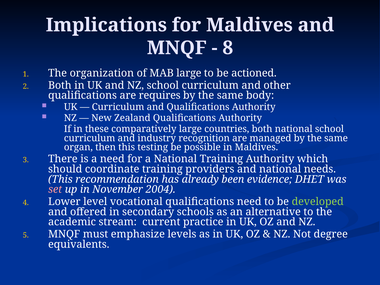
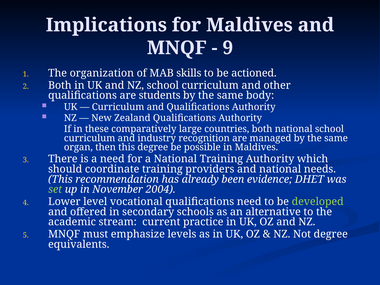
8: 8 -> 9 (228, 48)
MAB large: large -> skills (189, 73)
requires: requires -> students (160, 95)
this testing: testing -> degree (153, 147)
set colour: pink -> light green (55, 189)
